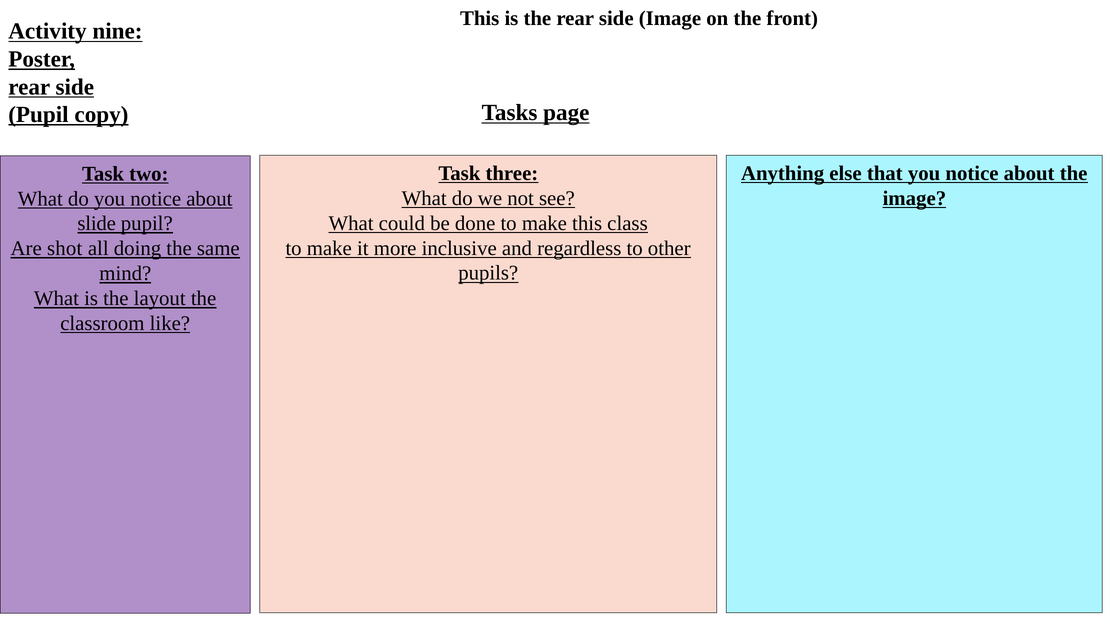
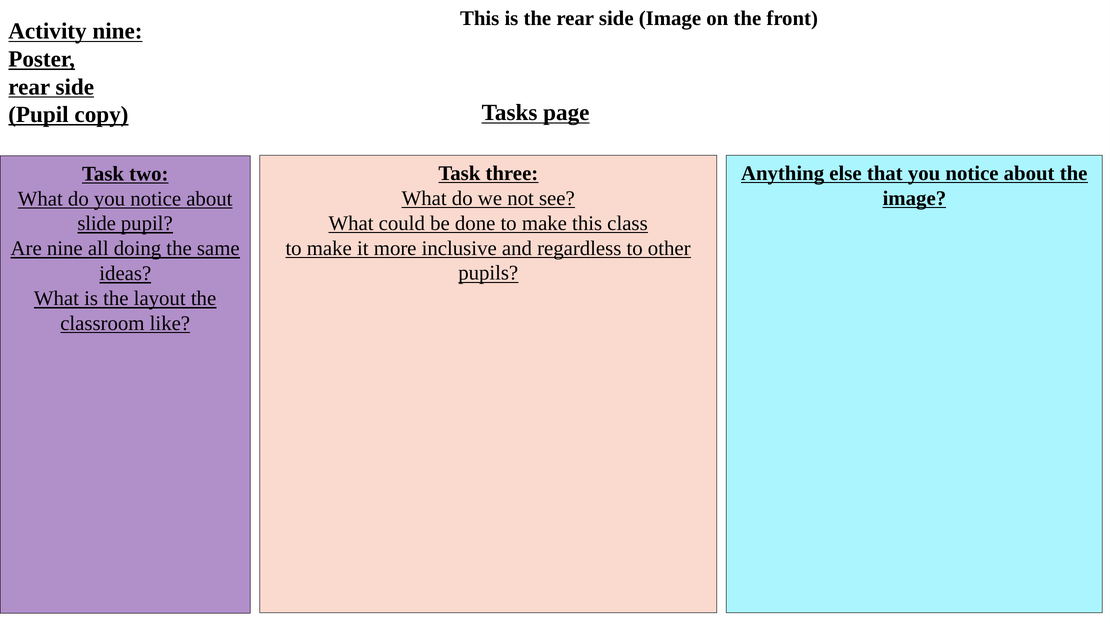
Are shot: shot -> nine (65, 249)
mind: mind -> ideas (125, 274)
